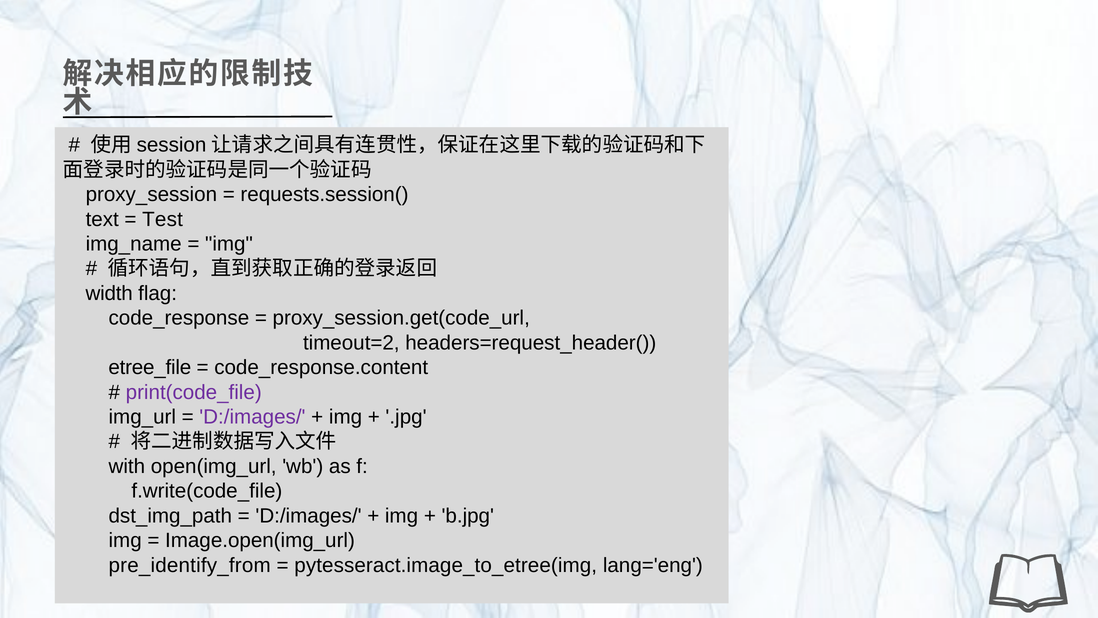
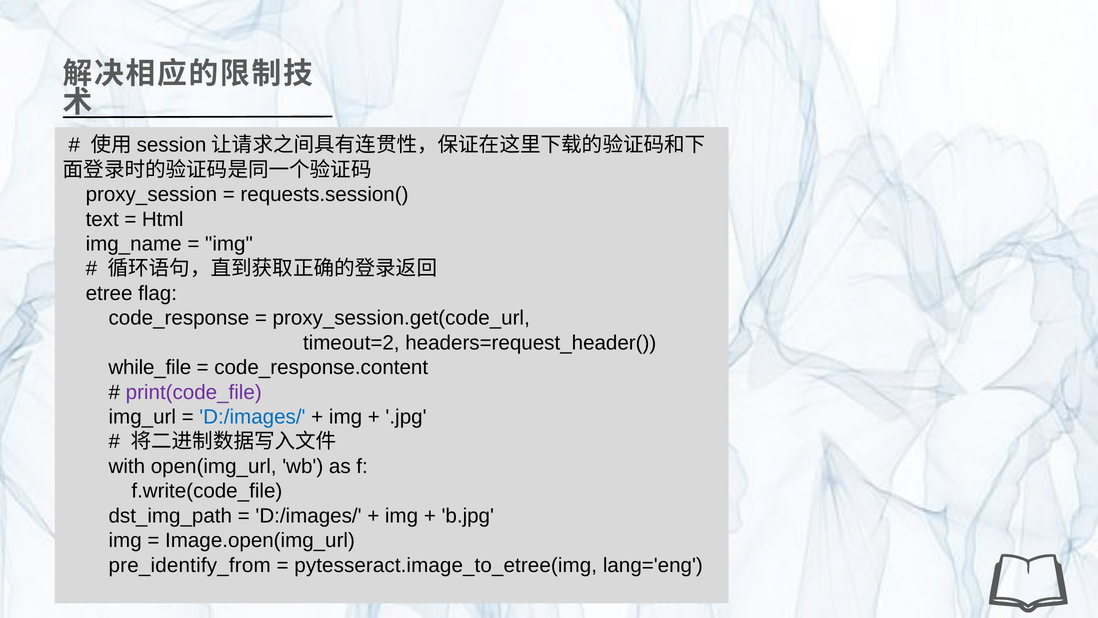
Test: Test -> Html (163, 219)
width: width -> etree (109, 293)
etree_file: etree_file -> while_file (150, 367)
D:/images/ colour: purple -> blue (252, 417)
